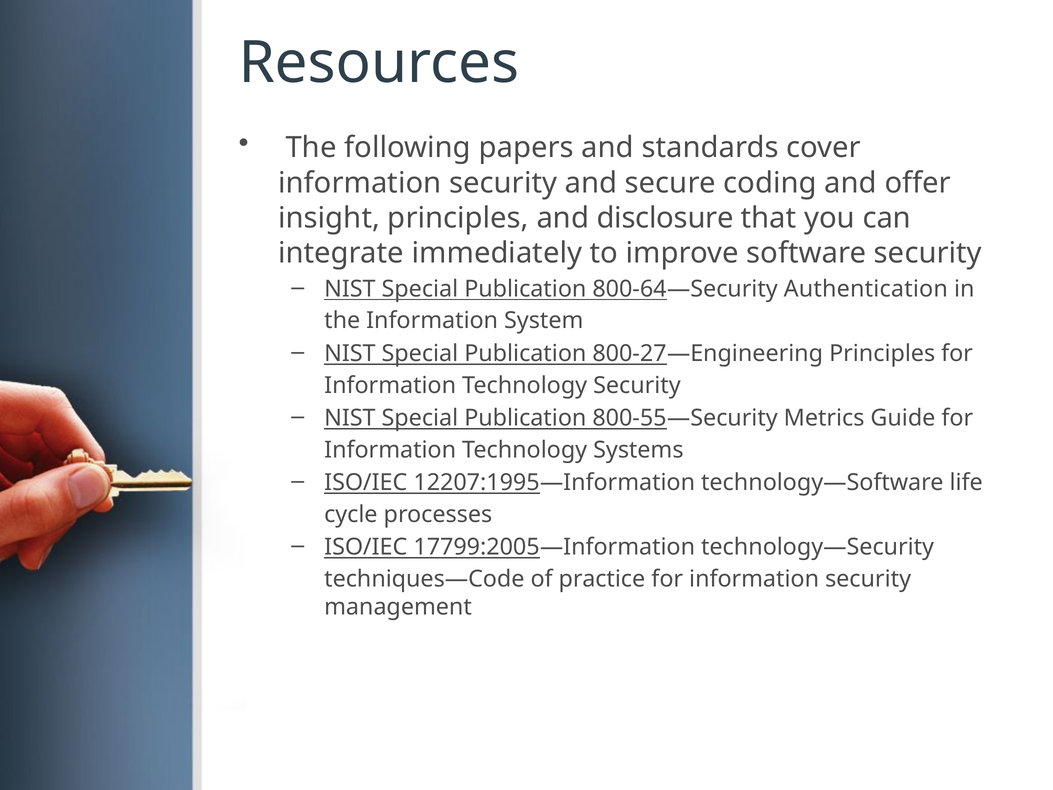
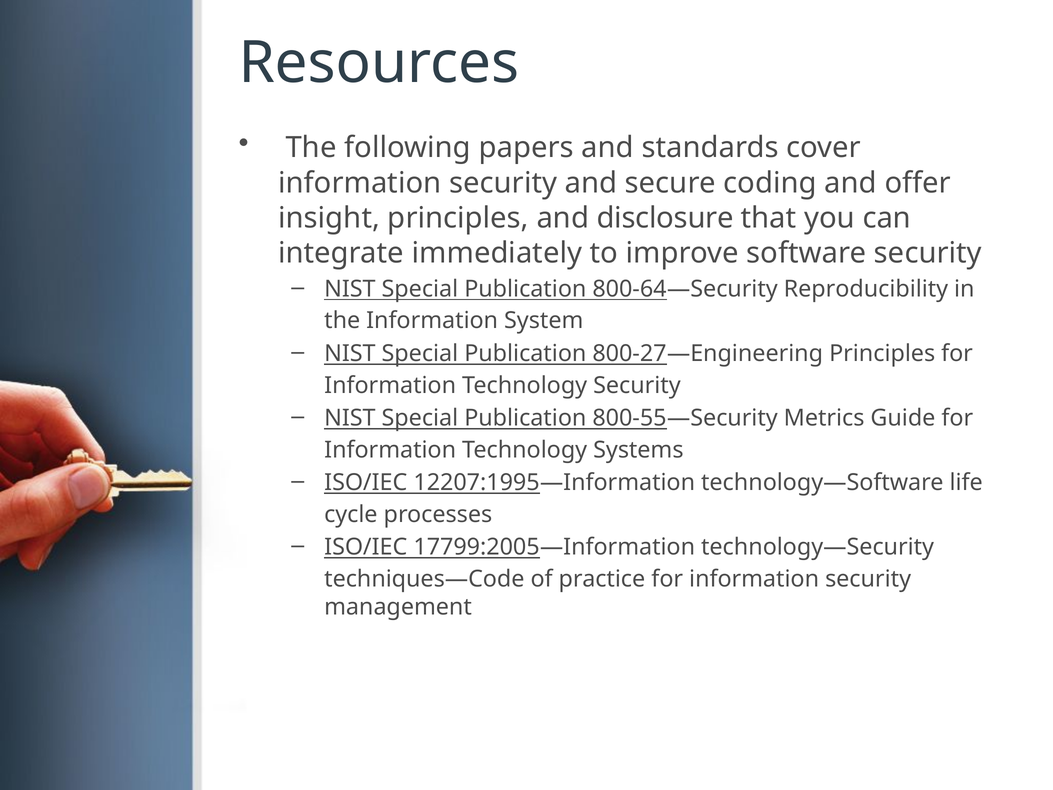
Authentication: Authentication -> Reproducibility (866, 289)
